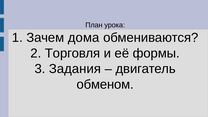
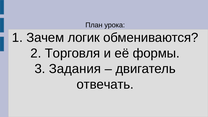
дома: дома -> логик (84, 38)
обменом: обменом -> отвечать (105, 84)
